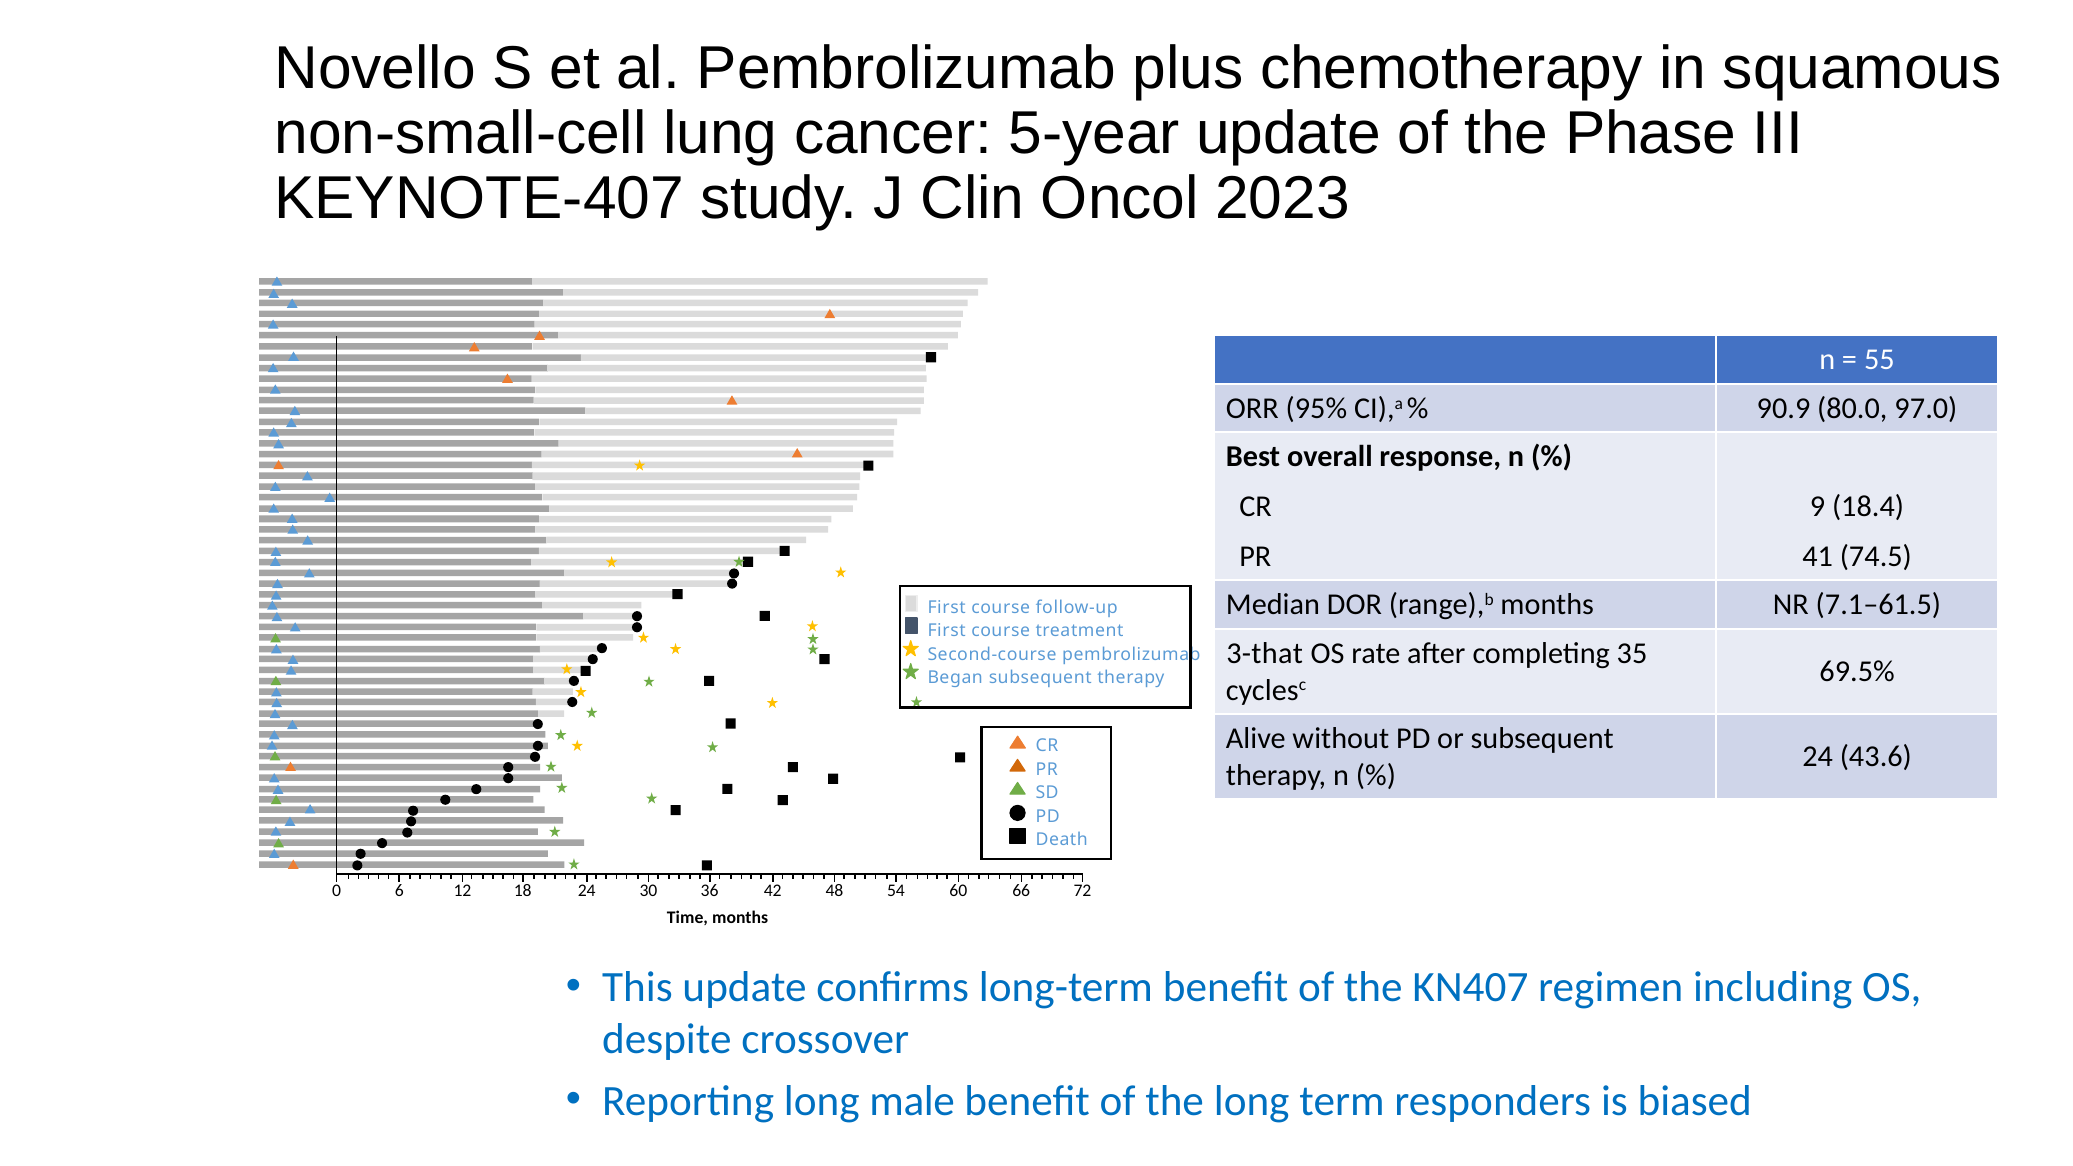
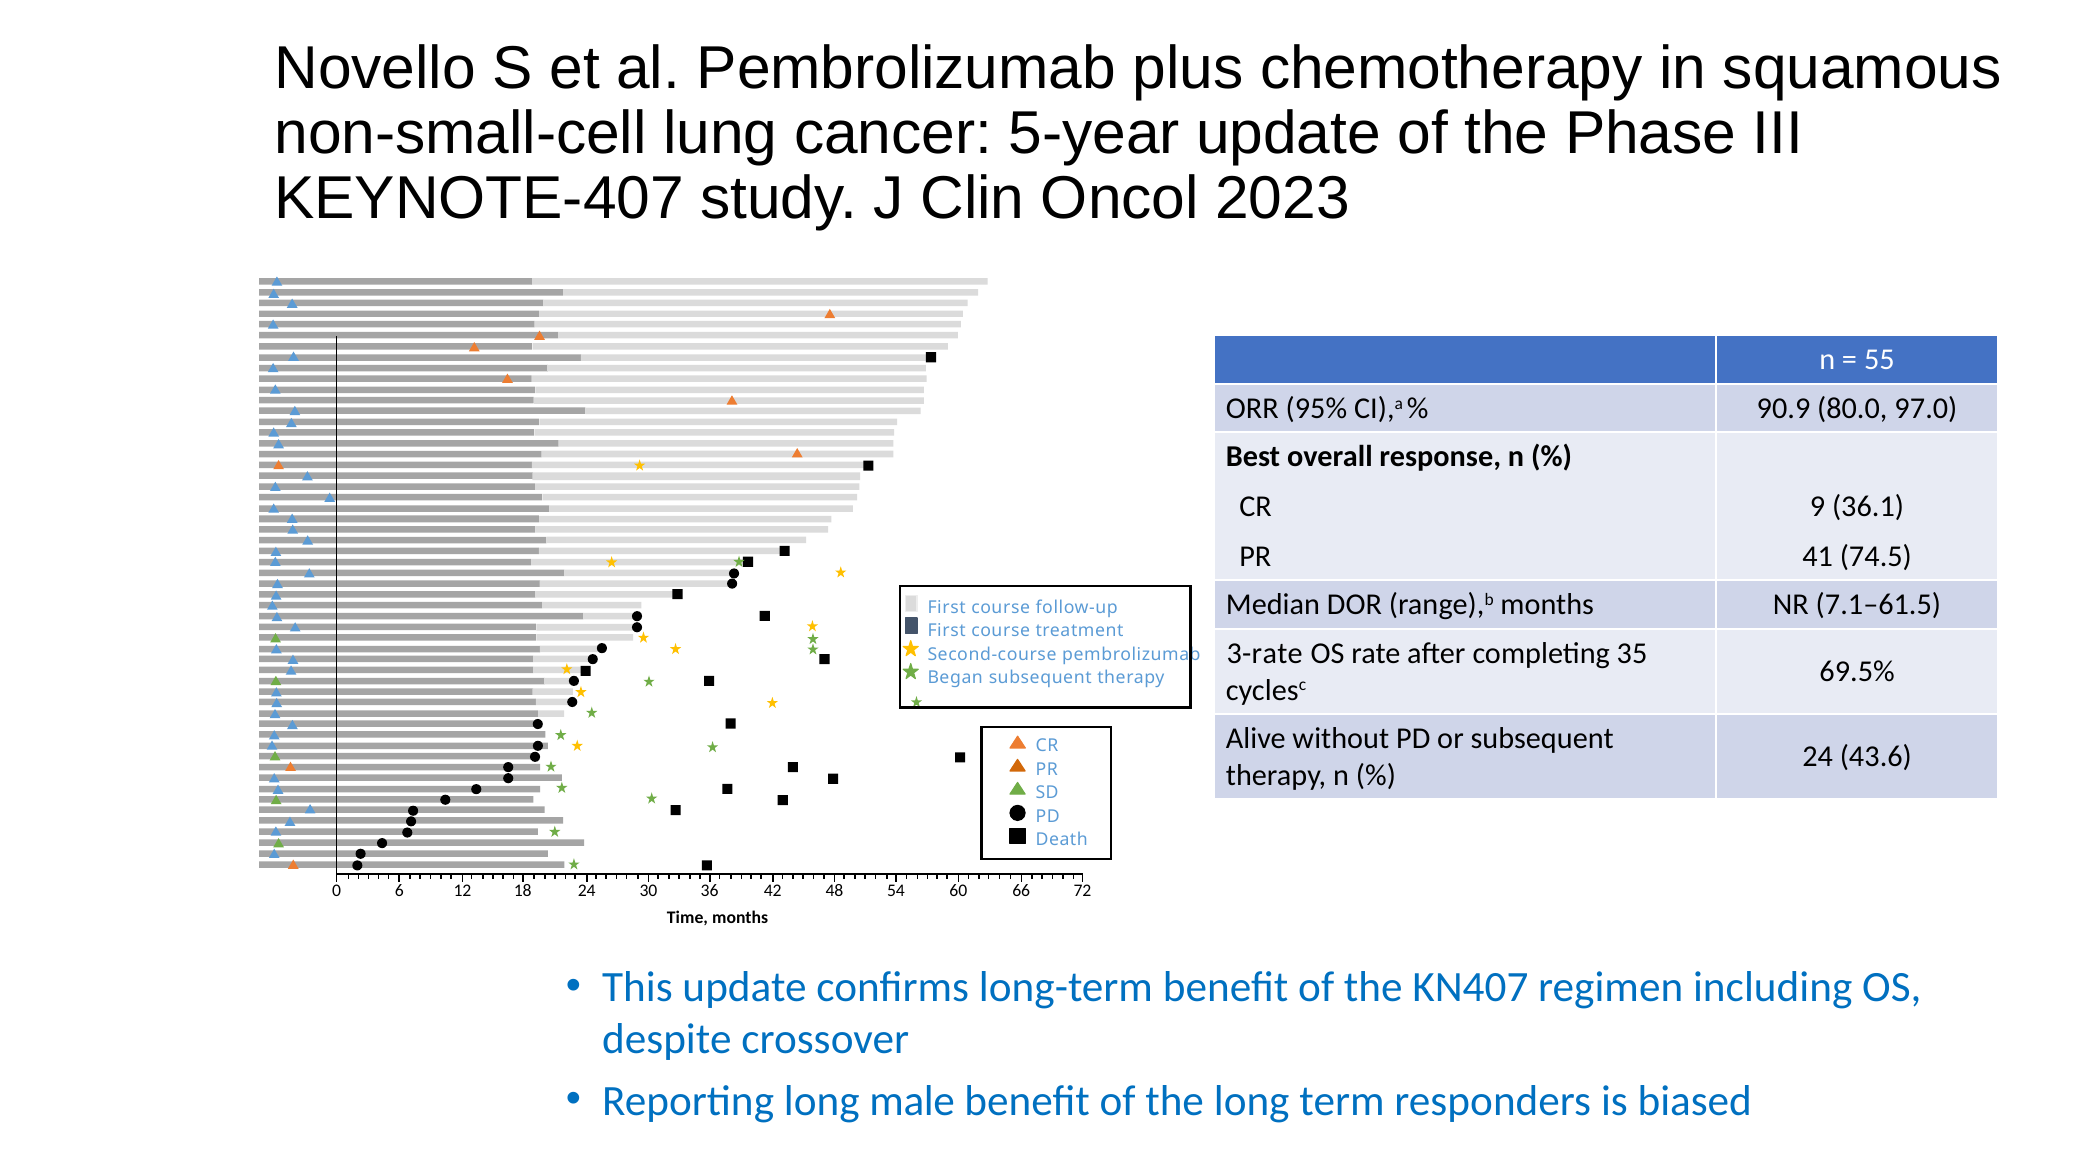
18.4: 18.4 -> 36.1 (1868, 507)
3-that: 3-that -> 3-rate (1265, 653)
